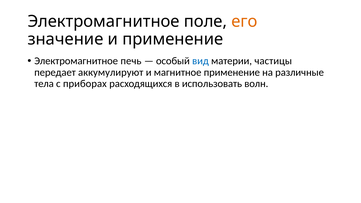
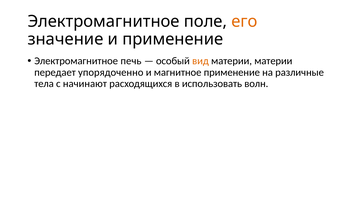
вид colour: blue -> orange (200, 61)
материи частицы: частицы -> материи (273, 61)
аккумулируют: аккумулируют -> упорядоченно (111, 72)
приборах: приборах -> начинают (85, 84)
